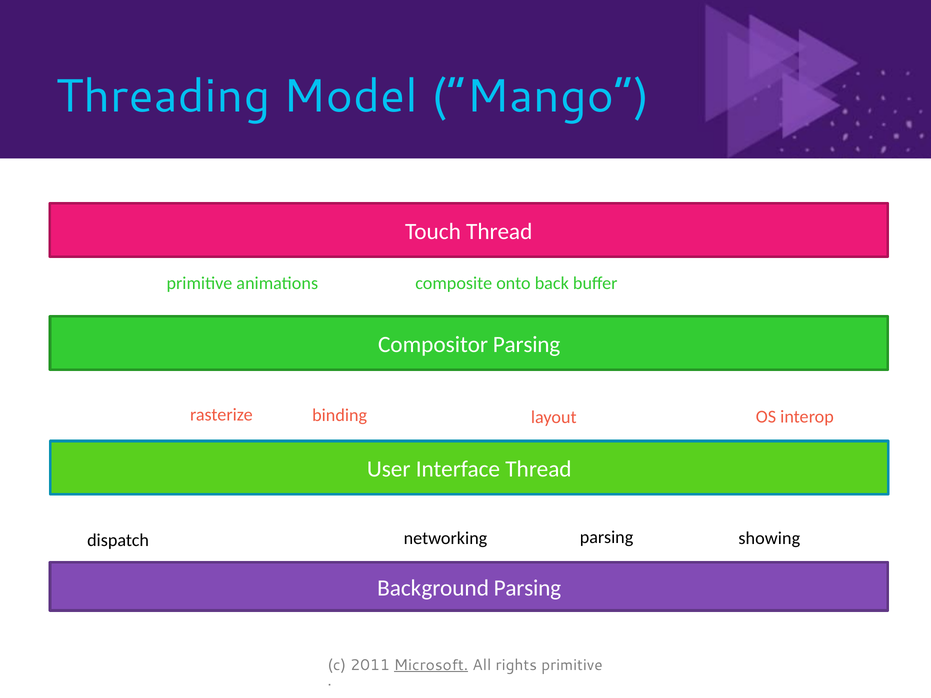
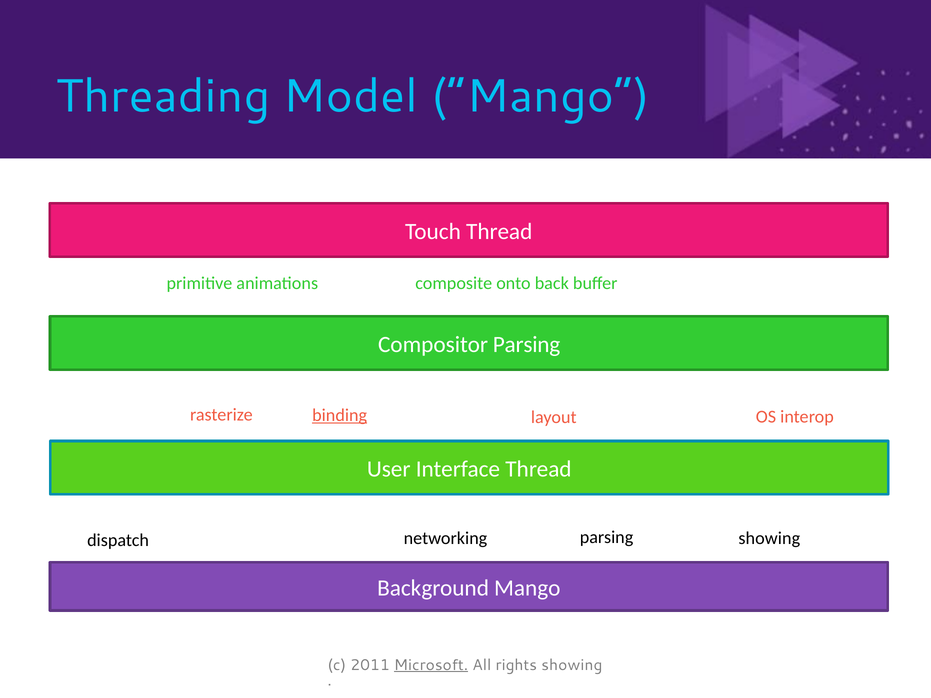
binding underline: none -> present (340, 415)
Background Parsing: Parsing -> Mango (527, 588)
rights primitive: primitive -> showing (572, 665)
